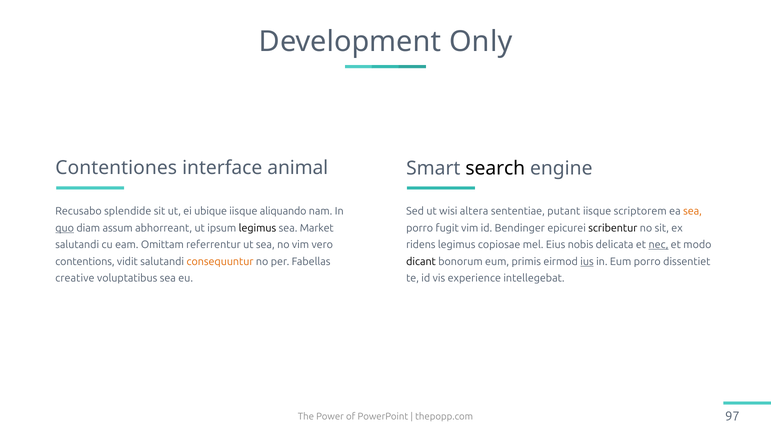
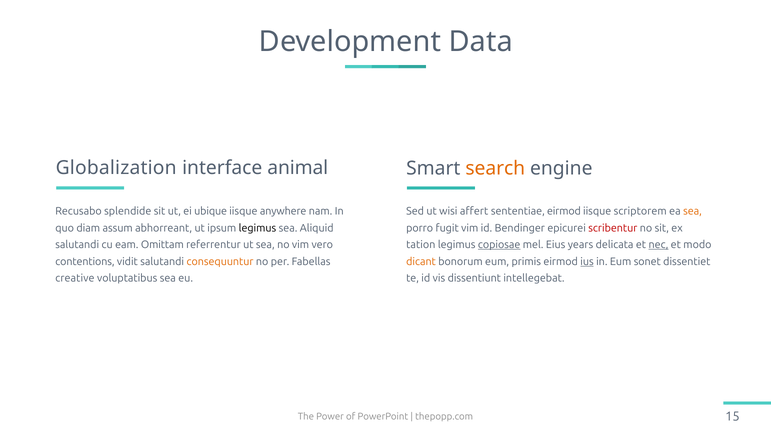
Only: Only -> Data (481, 41)
Contentiones: Contentiones -> Globalization (116, 168)
search colour: black -> orange (495, 168)
aliquando: aliquando -> anywhere (283, 211)
altera: altera -> affert (474, 211)
sententiae putant: putant -> eirmod (564, 211)
quo underline: present -> none (65, 228)
Market: Market -> Aliquid (317, 228)
scribentur colour: black -> red (613, 228)
ridens: ridens -> tation (421, 245)
copiosae underline: none -> present (499, 245)
nobis: nobis -> years (580, 245)
dicant colour: black -> orange (421, 261)
Eum porro: porro -> sonet (647, 261)
experience: experience -> dissentiunt (474, 278)
97: 97 -> 15 (732, 416)
